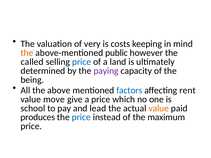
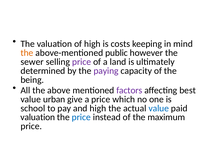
of very: very -> high (92, 44)
called: called -> sewer (32, 62)
price colour: blue -> purple (82, 62)
factors colour: blue -> purple (129, 90)
rent: rent -> best (188, 90)
move: move -> urban (54, 99)
and lead: lead -> high (98, 108)
value colour: orange -> blue (159, 108)
produces: produces -> valuation (38, 117)
